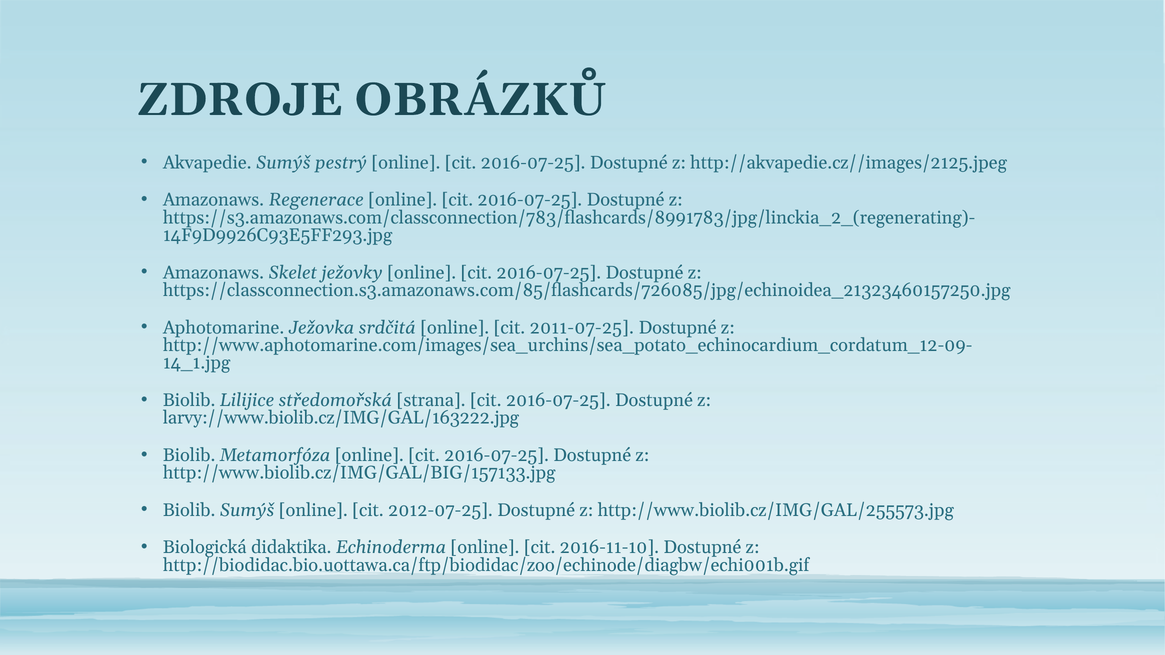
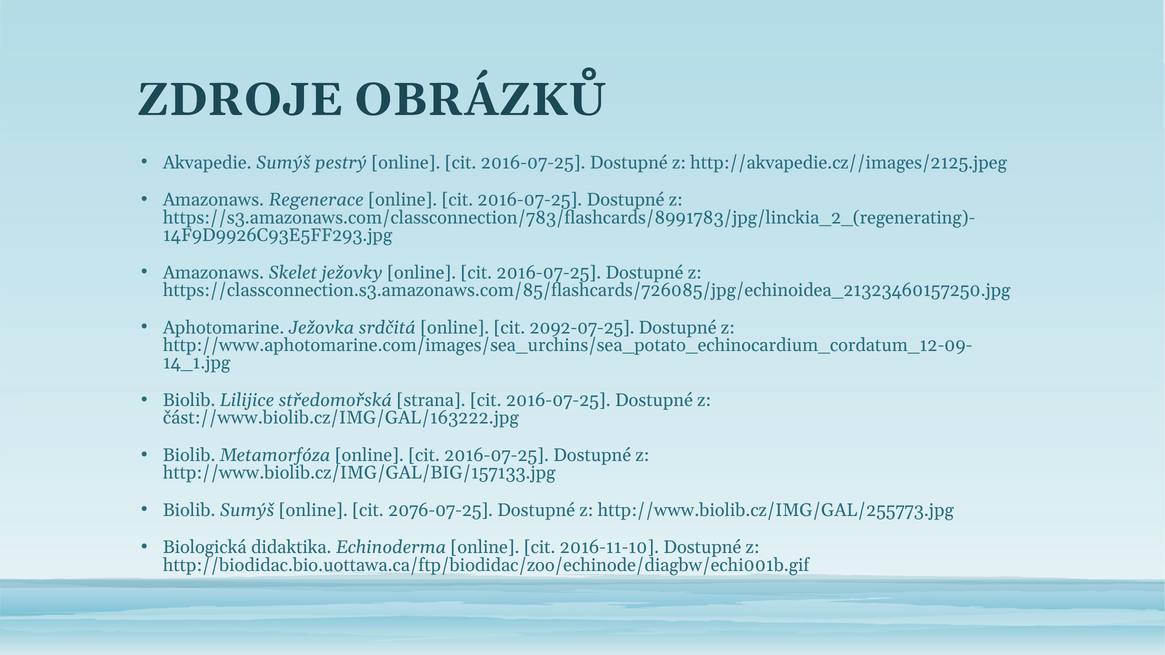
2011-07-25: 2011-07-25 -> 2092-07-25 (582, 328)
larvy://www.biolib.cz/IMG/GAL/163222.jpg: larvy://www.biolib.cz/IMG/GAL/163222.jpg -> část://www.biolib.cz/IMG/GAL/163222.jpg (341, 418)
2012-07-25: 2012-07-25 -> 2076-07-25 (441, 510)
http://www.biolib.cz/IMG/GAL/255573.jpg: http://www.biolib.cz/IMG/GAL/255573.jpg -> http://www.biolib.cz/IMG/GAL/255773.jpg (776, 510)
